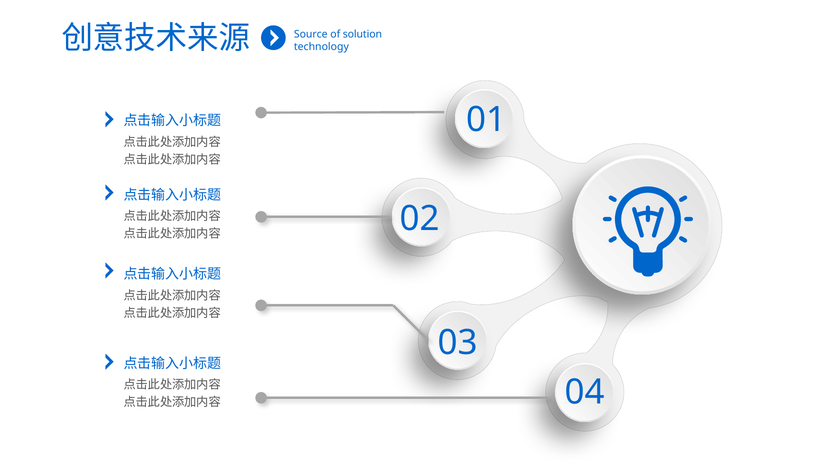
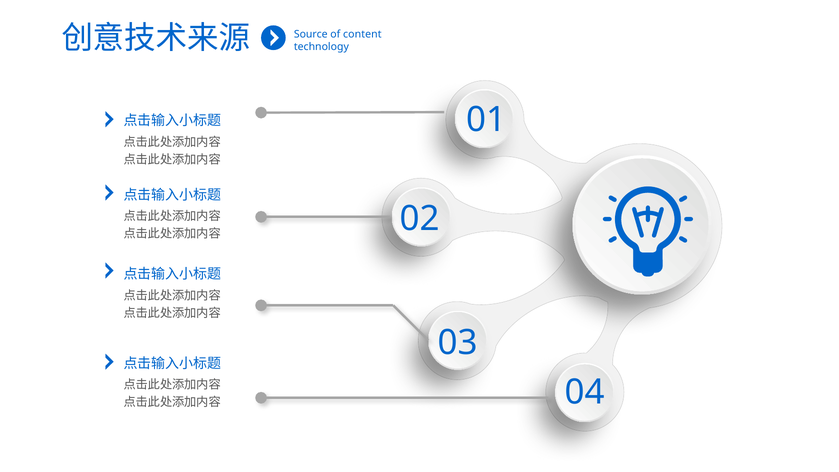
solution: solution -> content (362, 34)
